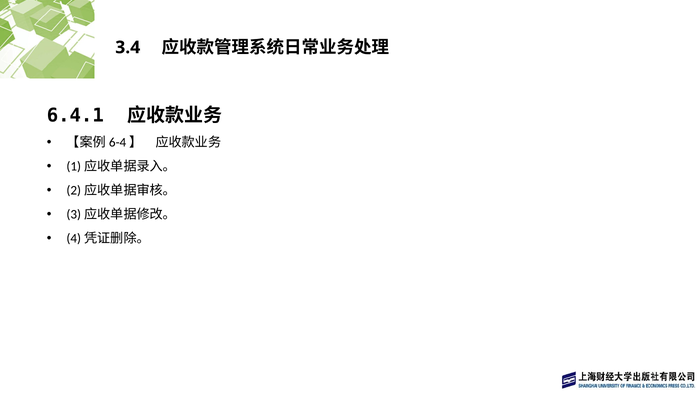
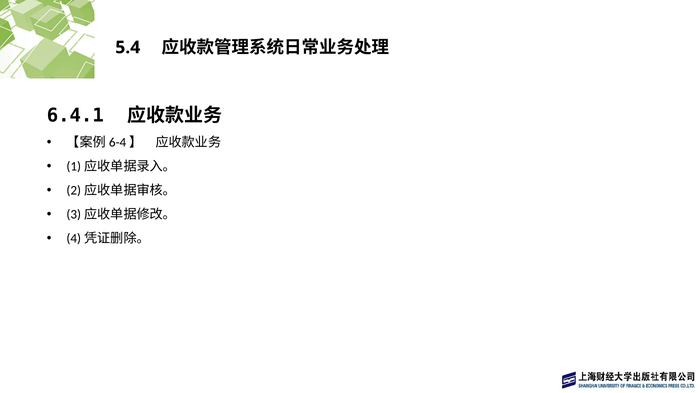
3.4: 3.4 -> 5.4 (128, 48)
